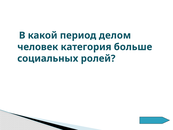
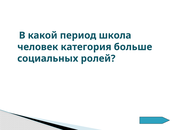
делом: делом -> школа (115, 35)
